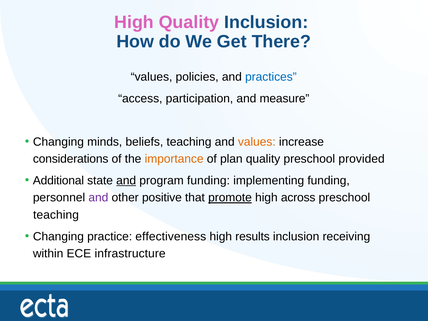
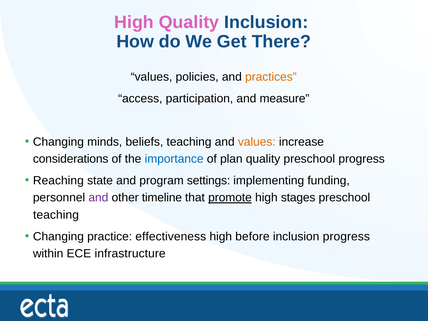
practices colour: blue -> orange (271, 77)
importance colour: orange -> blue (174, 159)
preschool provided: provided -> progress (362, 159)
Additional: Additional -> Reaching (58, 181)
and underline: present -> none (126, 181)
program funding: funding -> settings (209, 181)
positive: positive -> timeline (162, 198)
across: across -> stages (298, 198)
results: results -> before (252, 236)
inclusion receiving: receiving -> progress (346, 236)
